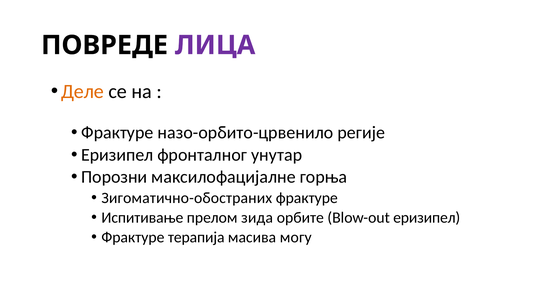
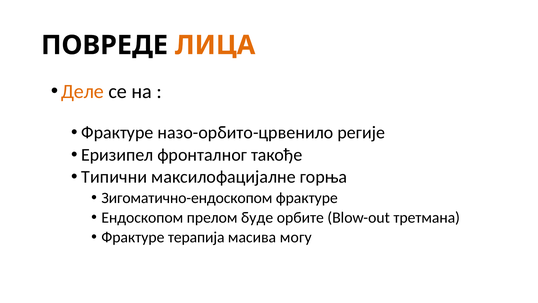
ЛИЦА colour: purple -> orange (215, 45)
унутар: унутар -> такође (277, 155)
Порозни: Порозни -> Типични (114, 177)
Зигоматично-обостраних: Зигоматично-обостраних -> Зигоматично-ендоскопом (187, 198)
Испитивање: Испитивање -> Ендоскопом (142, 217)
зида: зида -> буде (257, 217)
Blow-out еризипел: еризипел -> третмана (427, 217)
